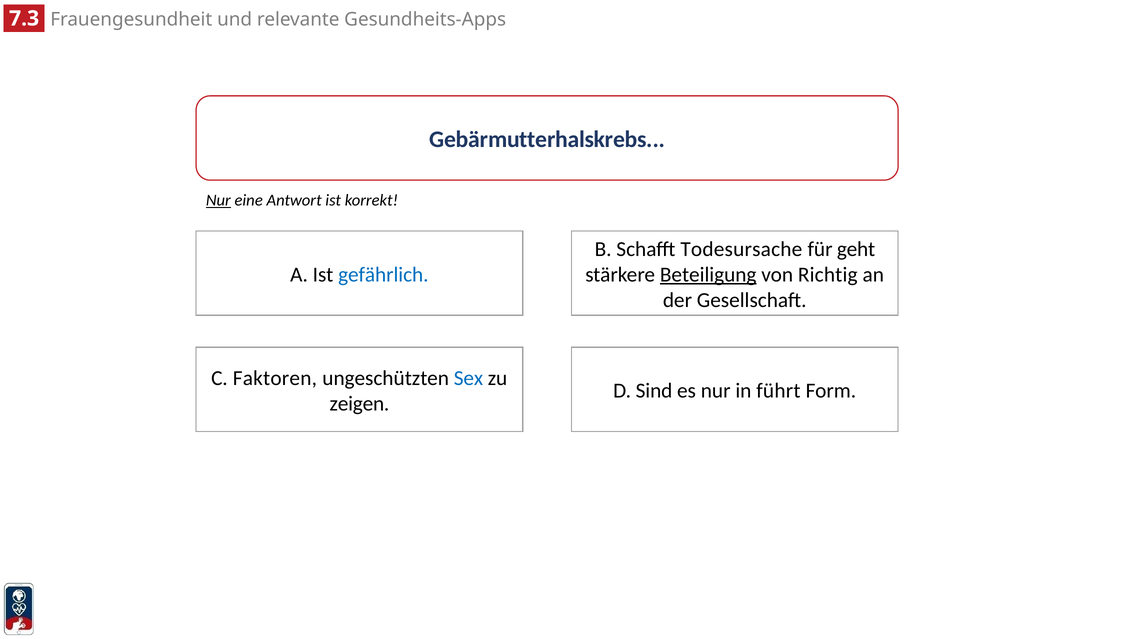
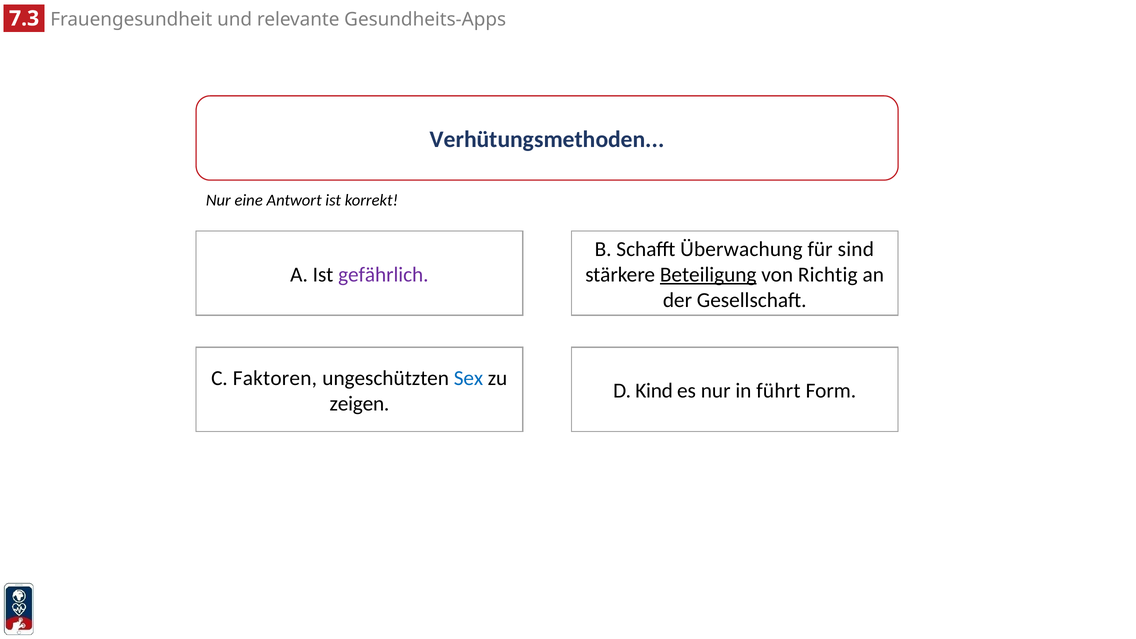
Gebärmutterhalskrebs: Gebärmutterhalskrebs -> Verhütungsmethoden (547, 140)
Nur underline: present -> none (218, 200)
Todesursache: Todesursache -> Überwachung (741, 249)
geht: geht -> sind (856, 249)
gefährlich colour: blue -> purple (383, 275)
Sind: Sind -> Kind (654, 391)
